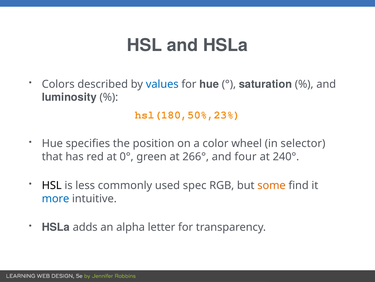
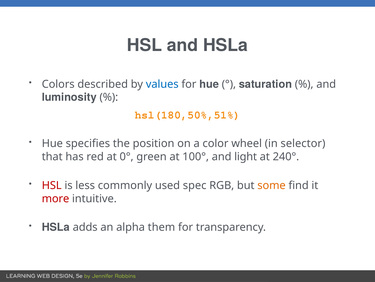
hsl(180,50%,23%: hsl(180,50%,23% -> hsl(180,50%,51% (187, 115)
266°: 266° -> 100° (196, 156)
four: four -> light (246, 156)
HSL colour: black -> red (52, 185)
more colour: blue -> red (55, 198)
letter: letter -> them (161, 227)
